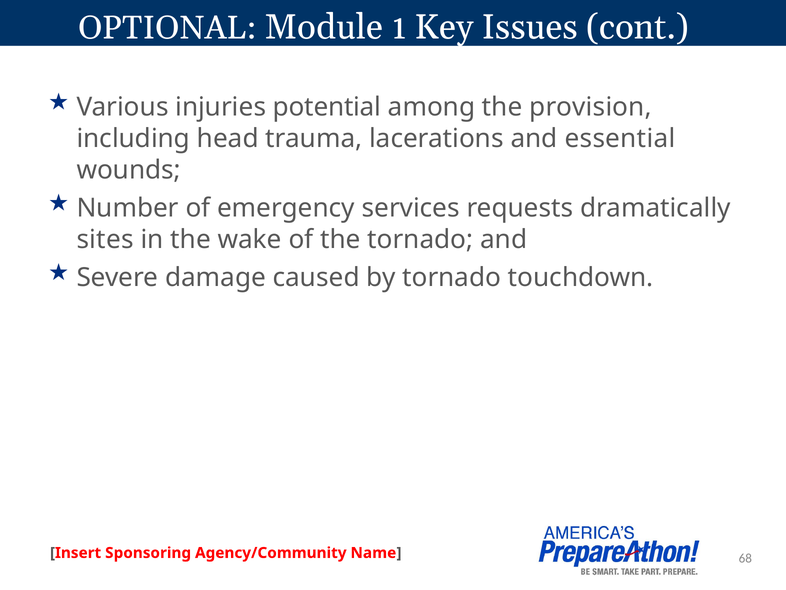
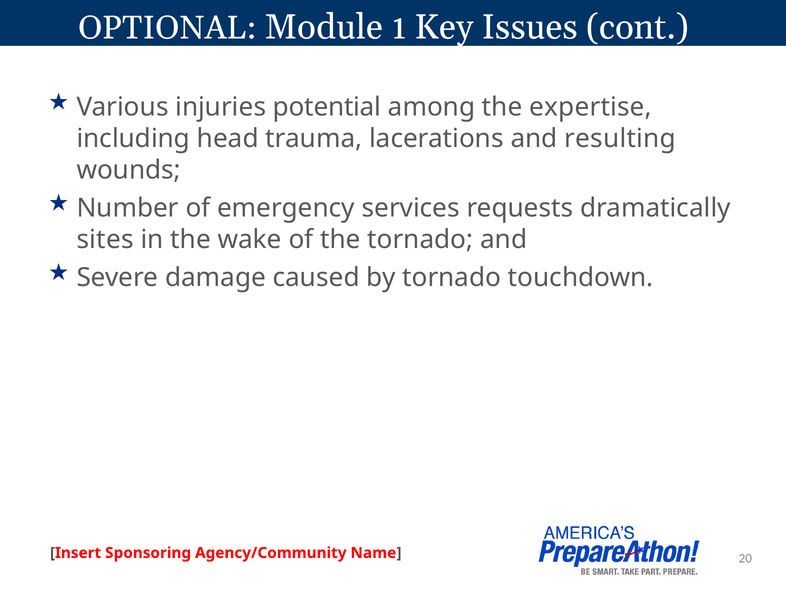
provision: provision -> expertise (591, 107)
essential: essential -> resulting (620, 139)
68: 68 -> 20 (745, 558)
